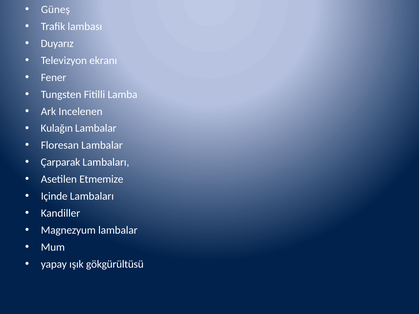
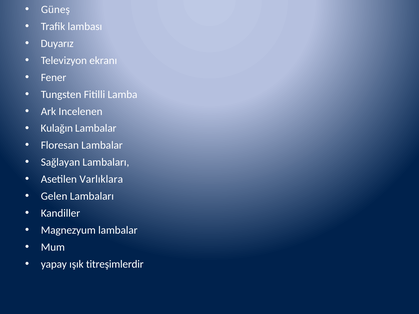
Çarparak: Çarparak -> Sağlayan (60, 162)
Etmemize: Etmemize -> Varlıklara (101, 179)
Içinde: Içinde -> Gelen (54, 196)
gökgürültüsü: gökgürültüsü -> titreşimlerdir (115, 264)
